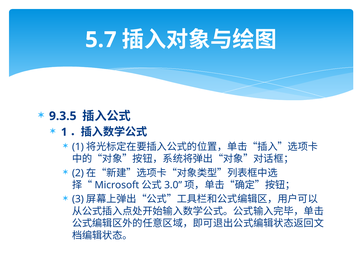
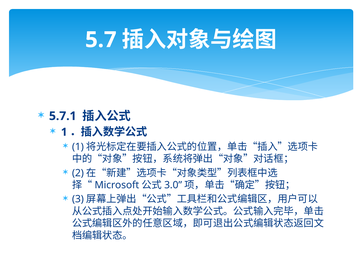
9.3.5: 9.3.5 -> 5.7.1 (63, 116)
